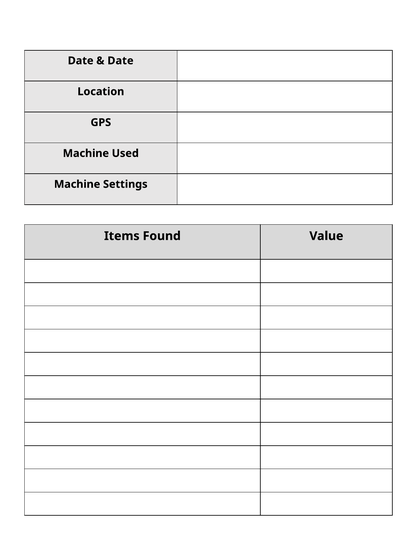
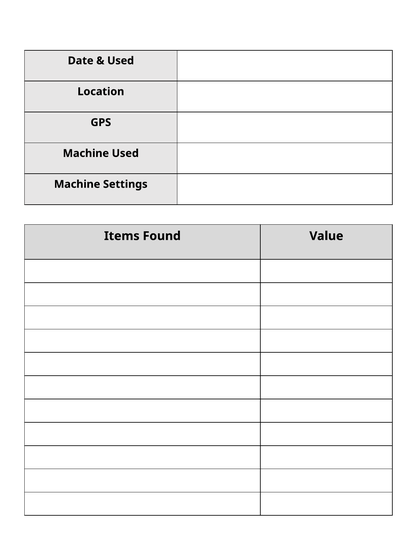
Date: Date -> Used (121, 61)
